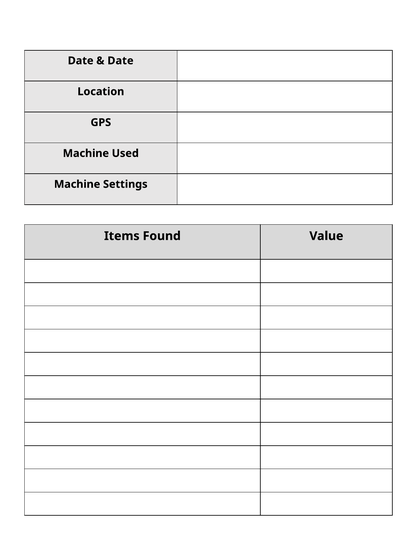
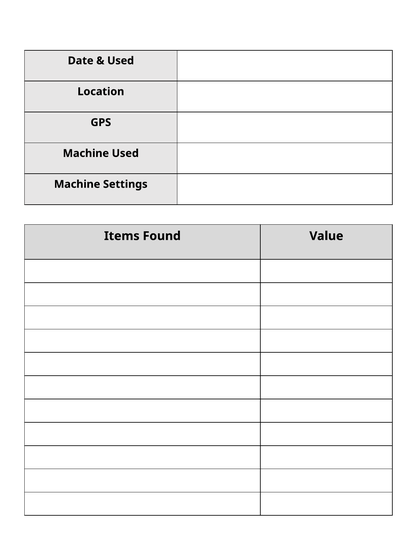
Date: Date -> Used (121, 61)
